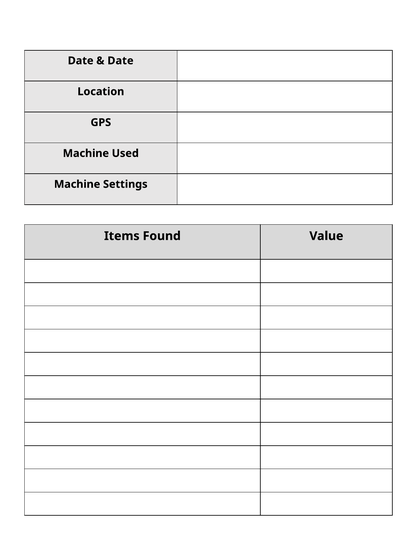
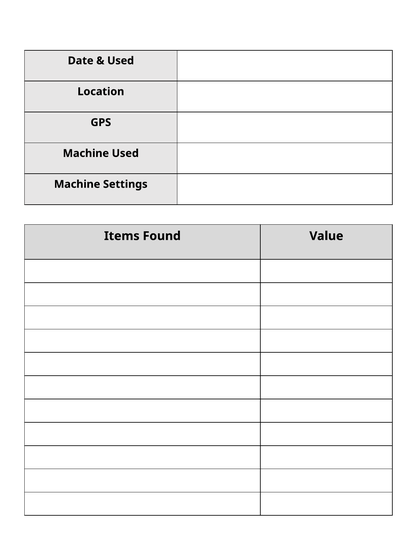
Date: Date -> Used (121, 61)
